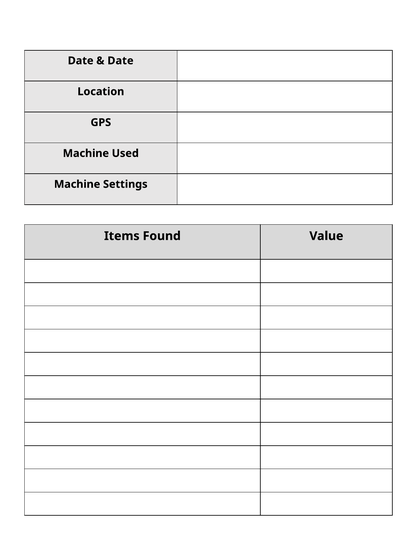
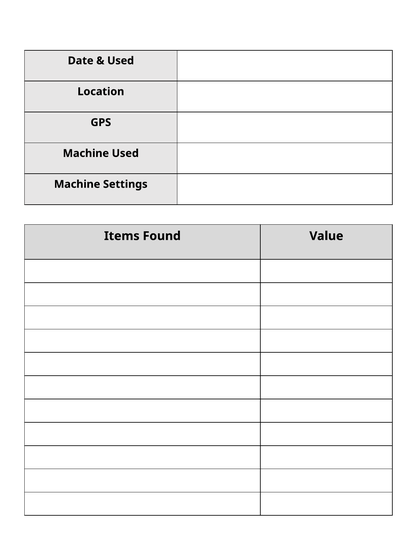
Date: Date -> Used (121, 61)
